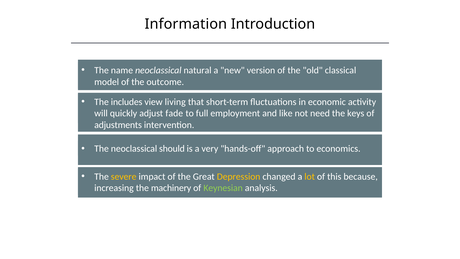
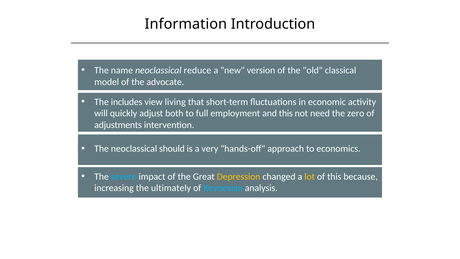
natural: natural -> reduce (197, 70)
outcome: outcome -> advocate (165, 82)
fade: fade -> both (174, 113)
and like: like -> this (286, 113)
keys: keys -> zero (356, 113)
severe colour: yellow -> light blue (124, 176)
machinery: machinery -> ultimately (171, 188)
Keynesian colour: light green -> light blue (223, 188)
